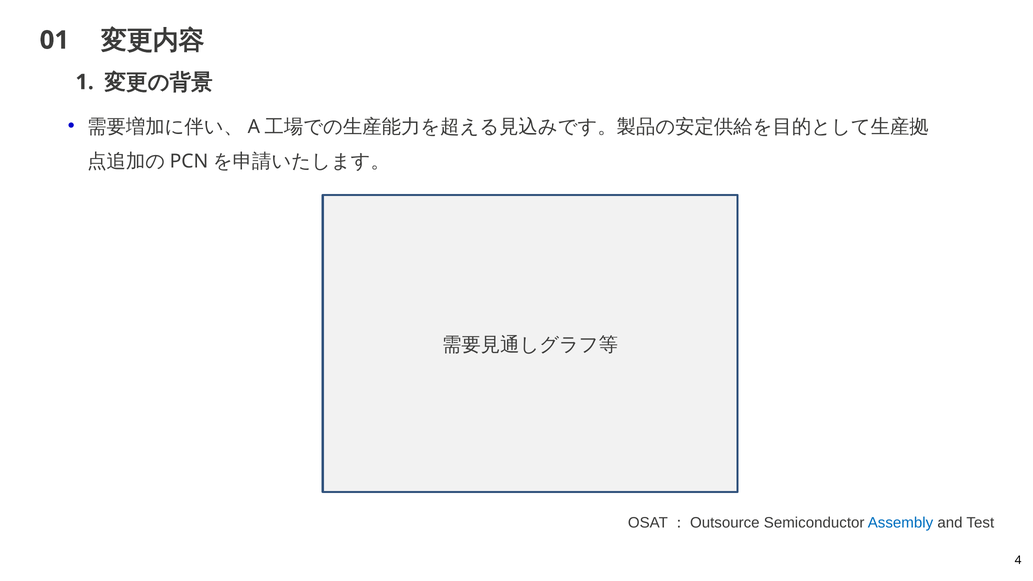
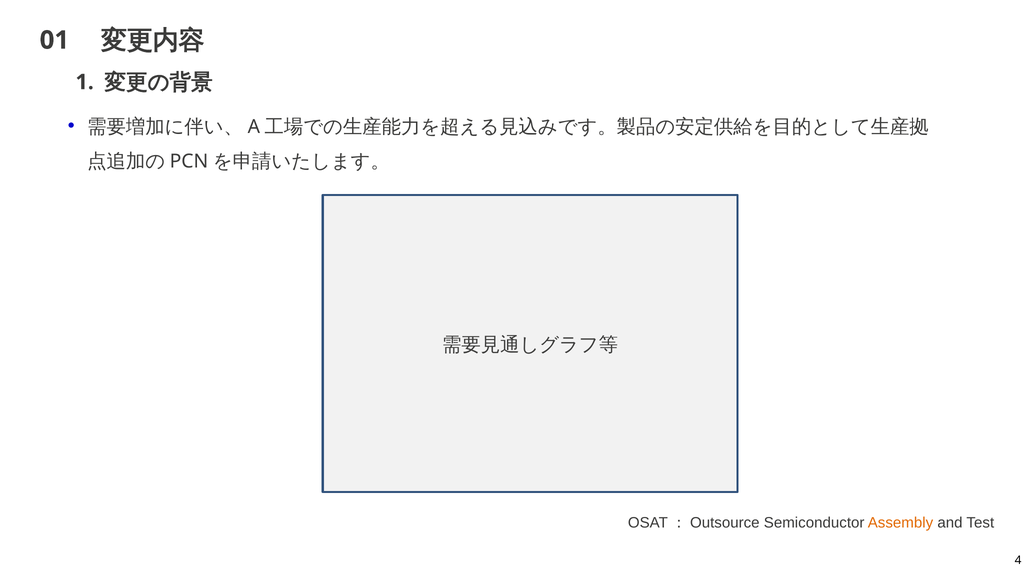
Assembly colour: blue -> orange (901, 523)
